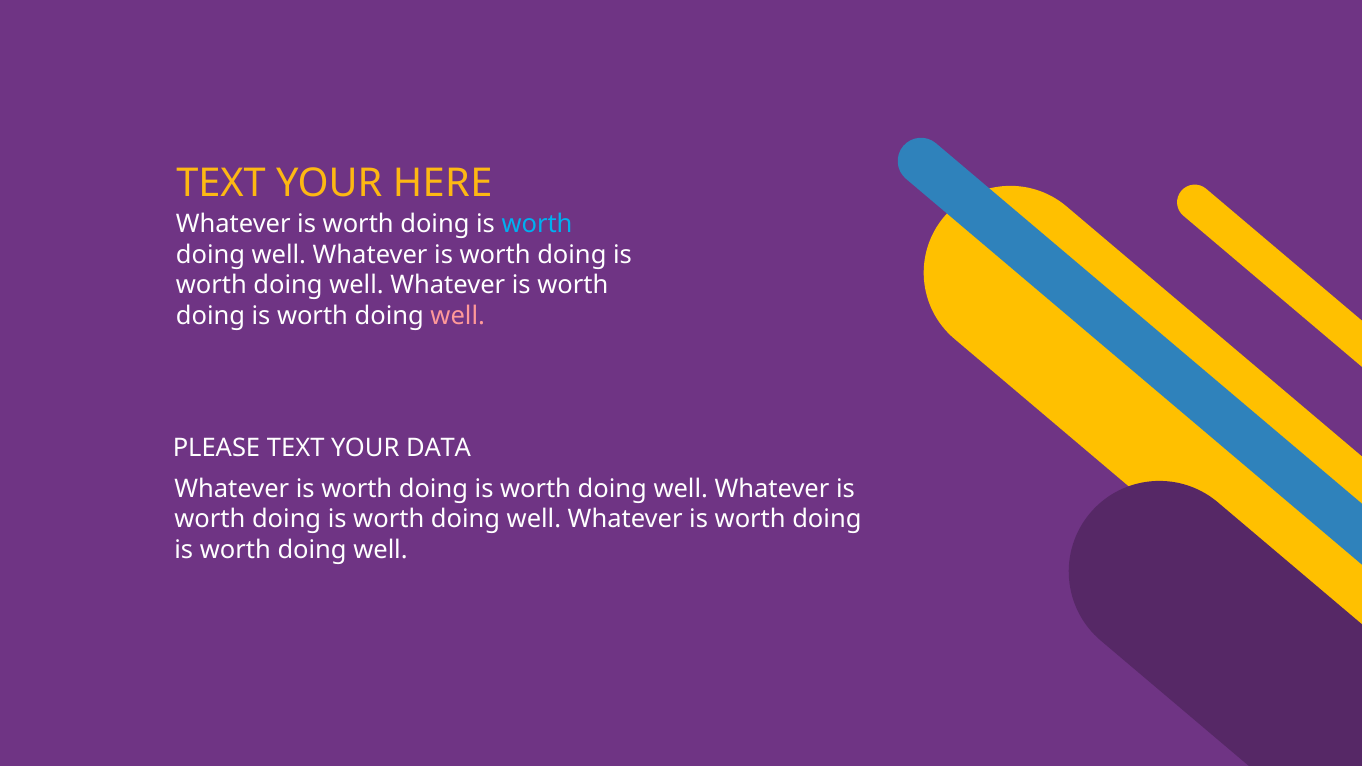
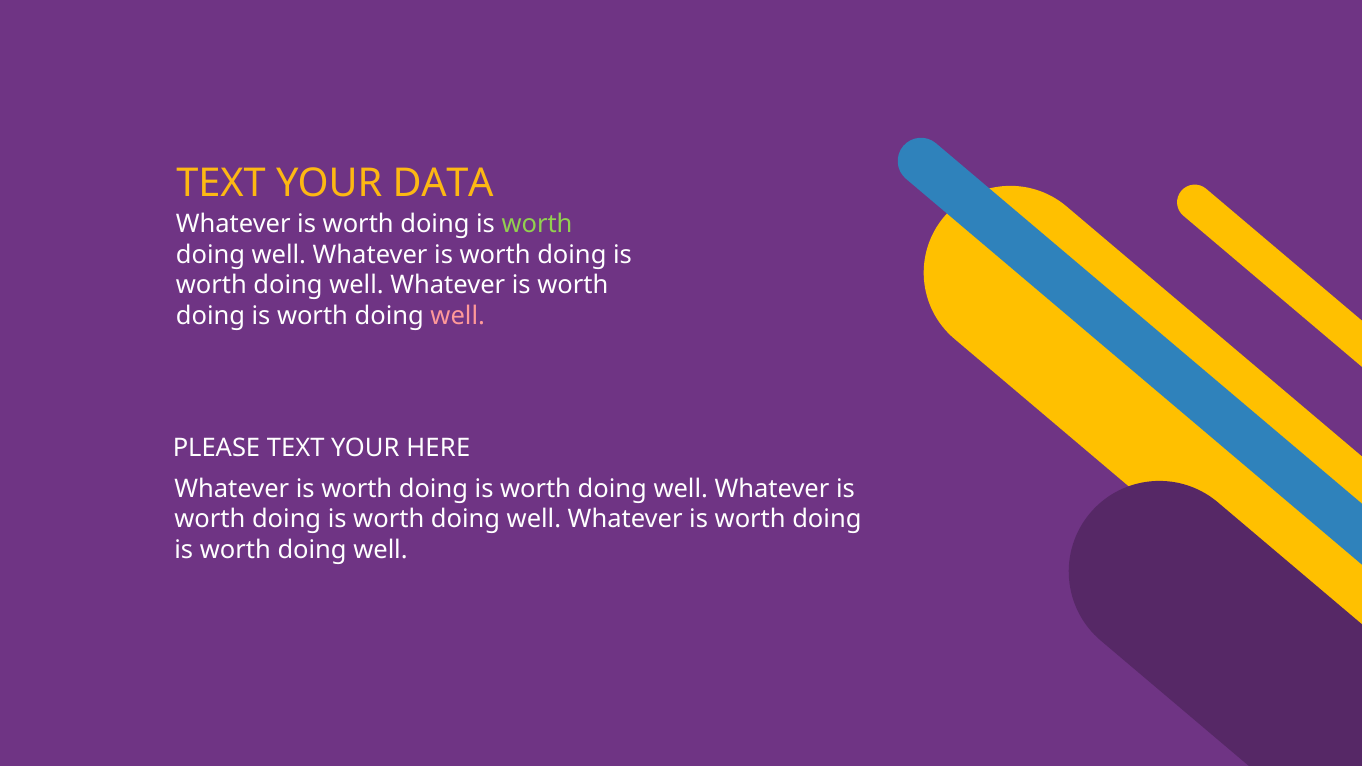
HERE: HERE -> DATA (443, 184)
worth colour: light blue -> light green (537, 224)
DATA: DATA -> HERE (438, 449)
